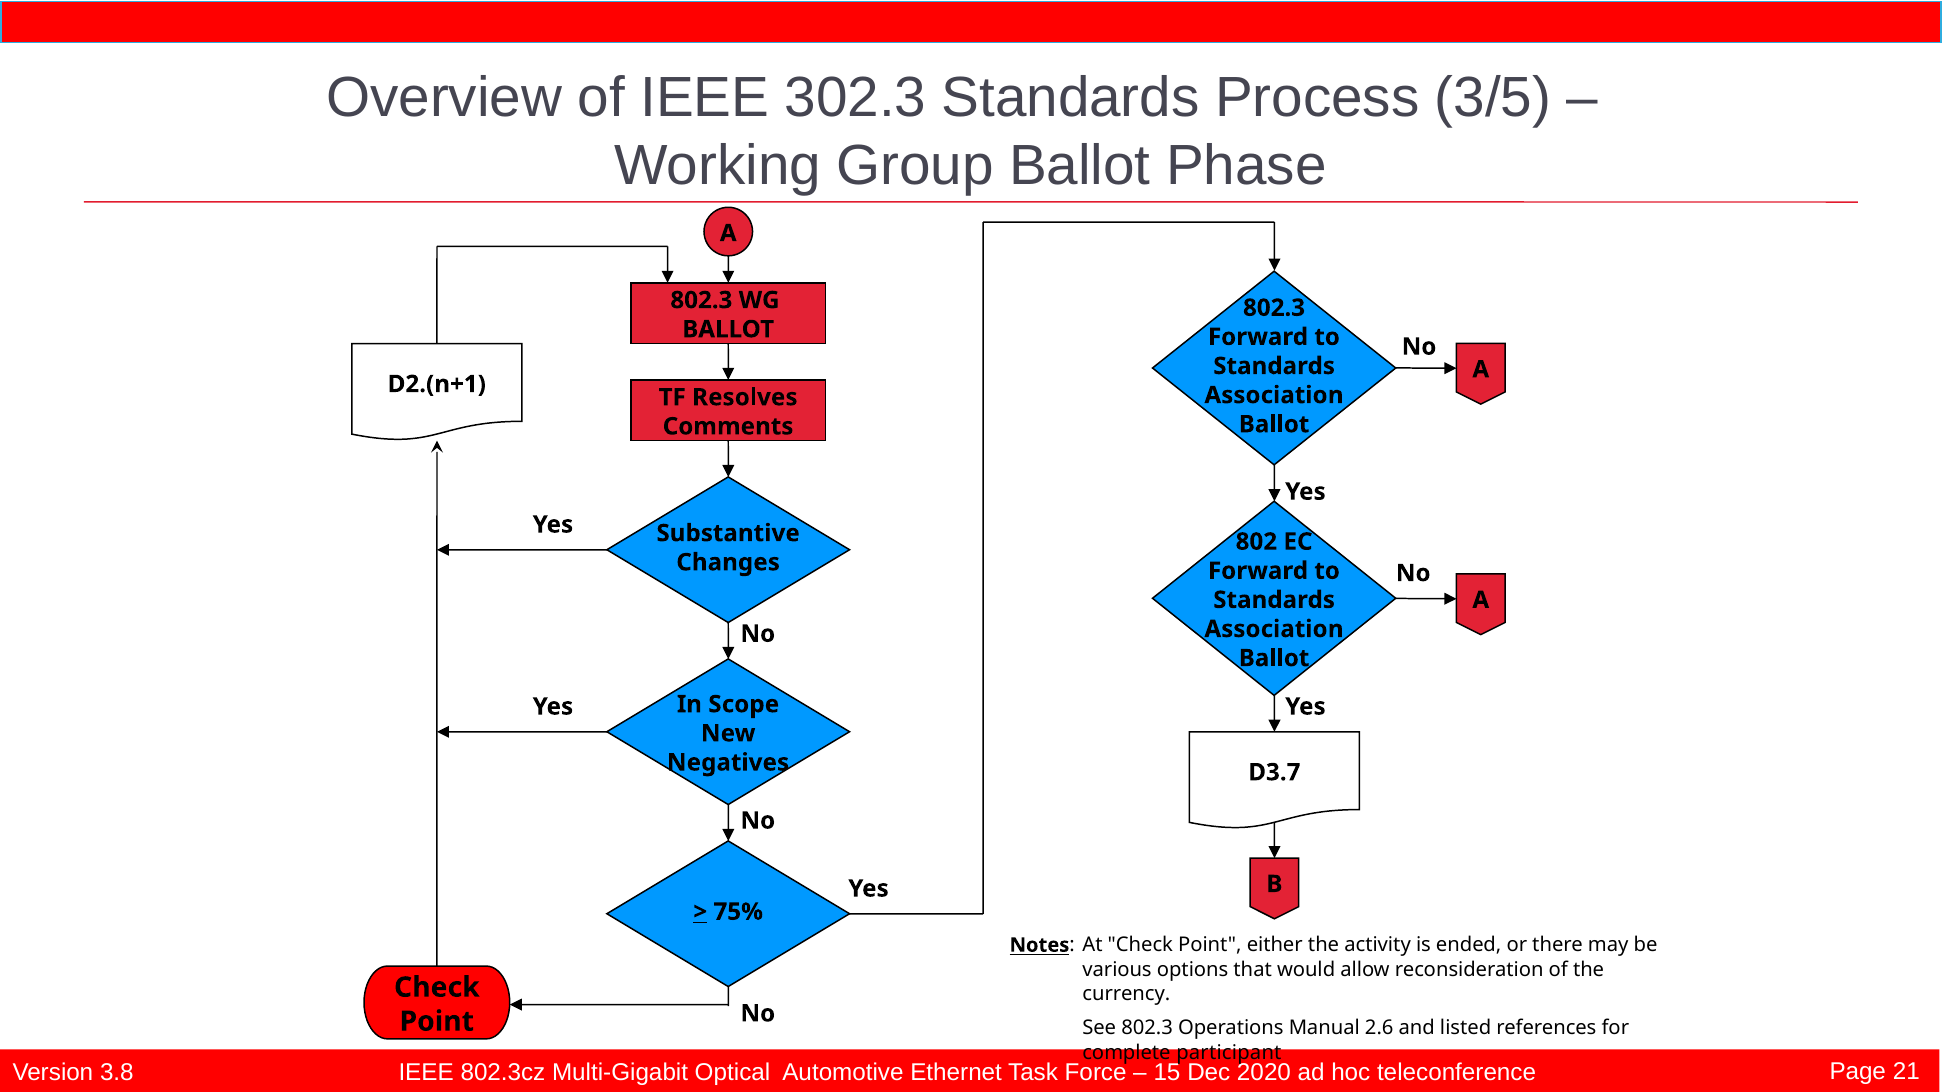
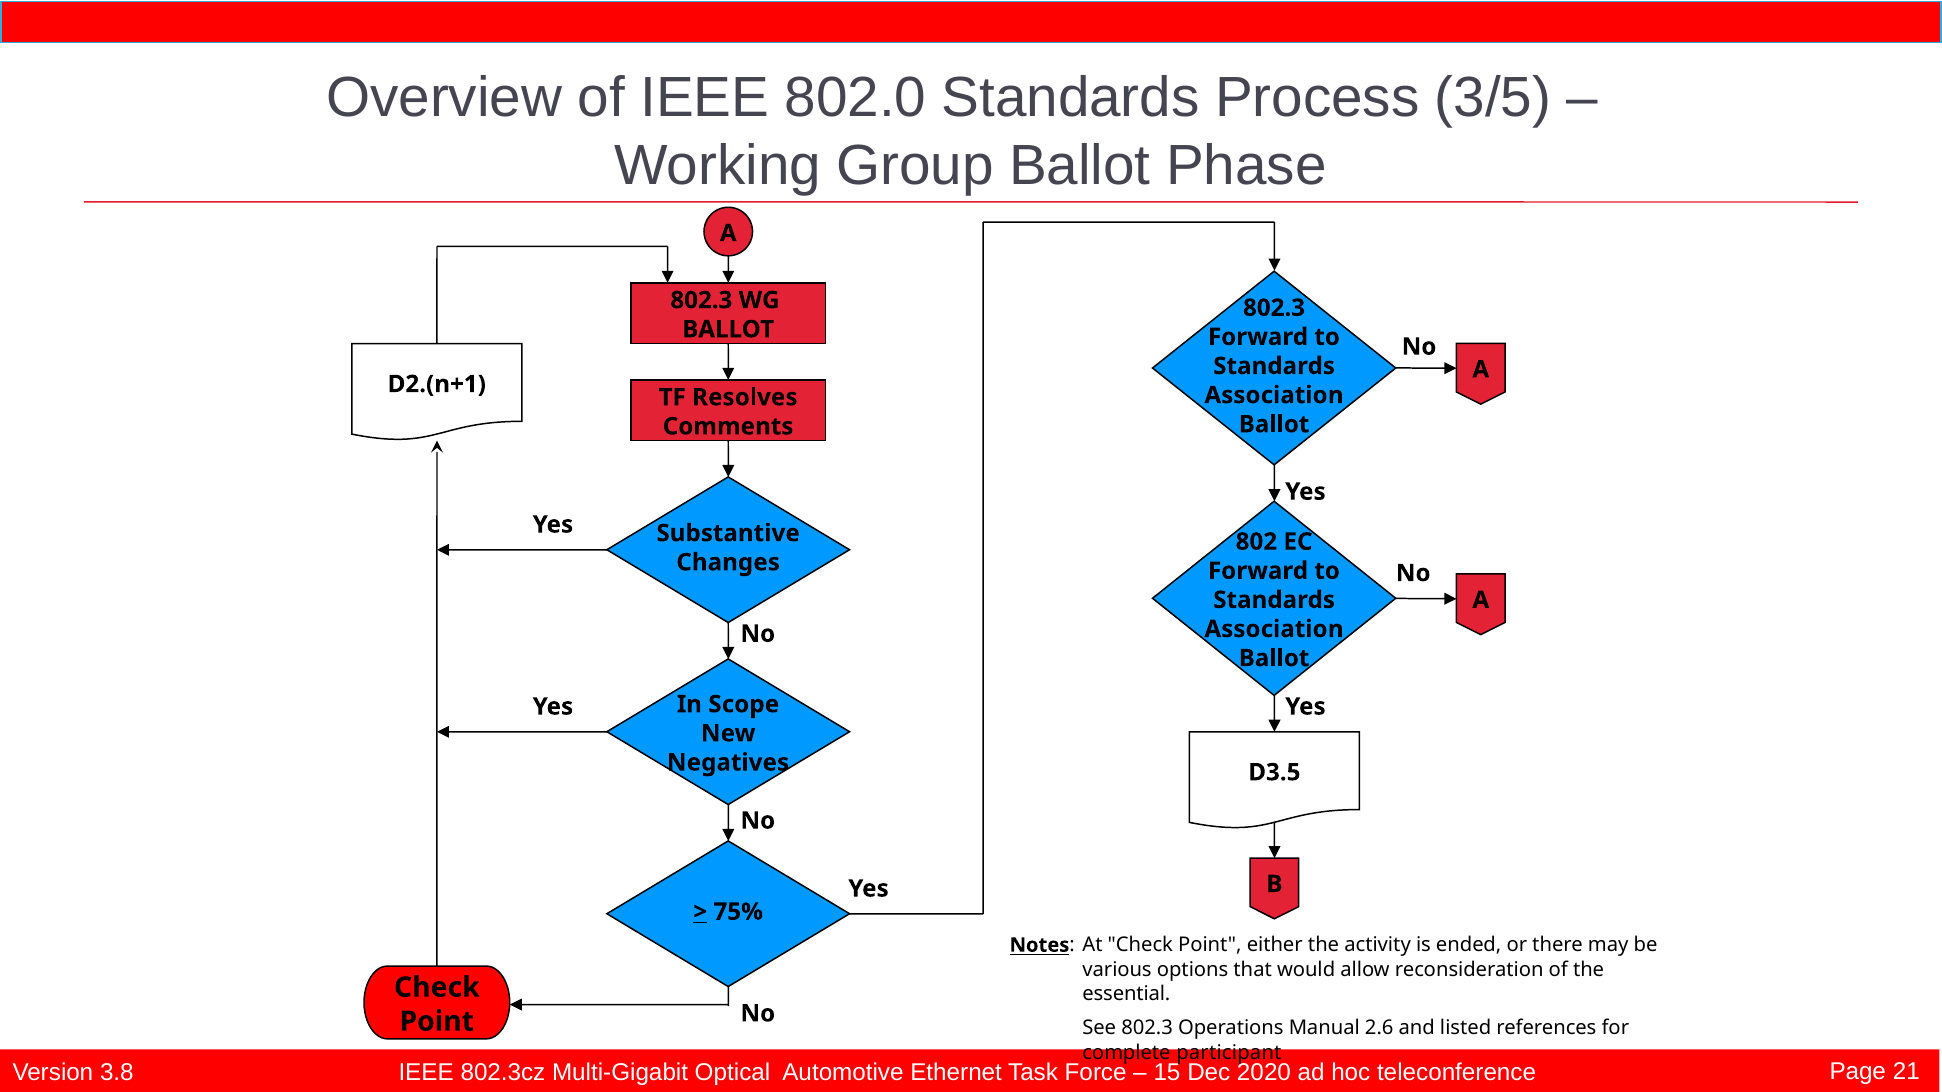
302.3: 302.3 -> 802.0 (856, 97)
D3.7: D3.7 -> D3.5 (1274, 773)
currency: currency -> essential (1126, 994)
